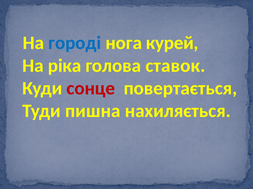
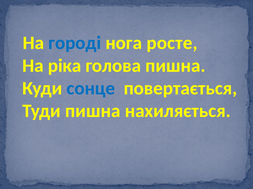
курей: курей -> росте (172, 43)
голова ставок: ставок -> пишна (175, 66)
сонце colour: red -> blue (91, 89)
